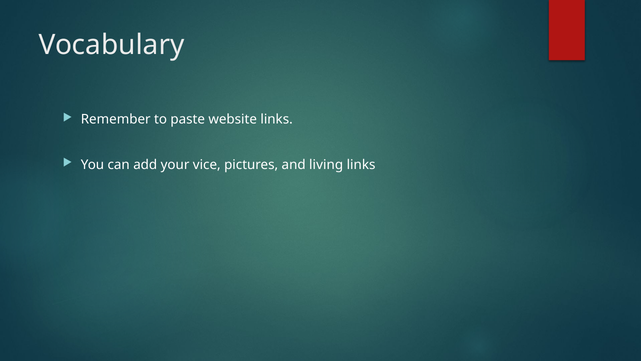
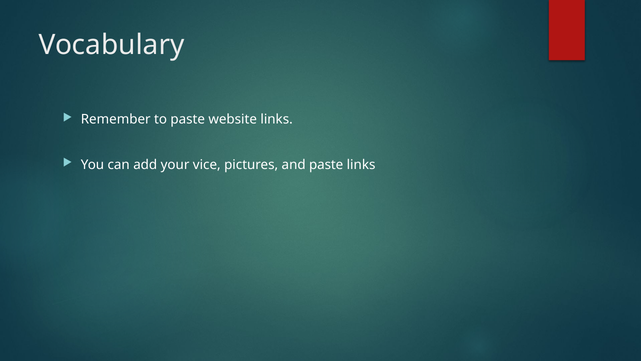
and living: living -> paste (326, 165)
